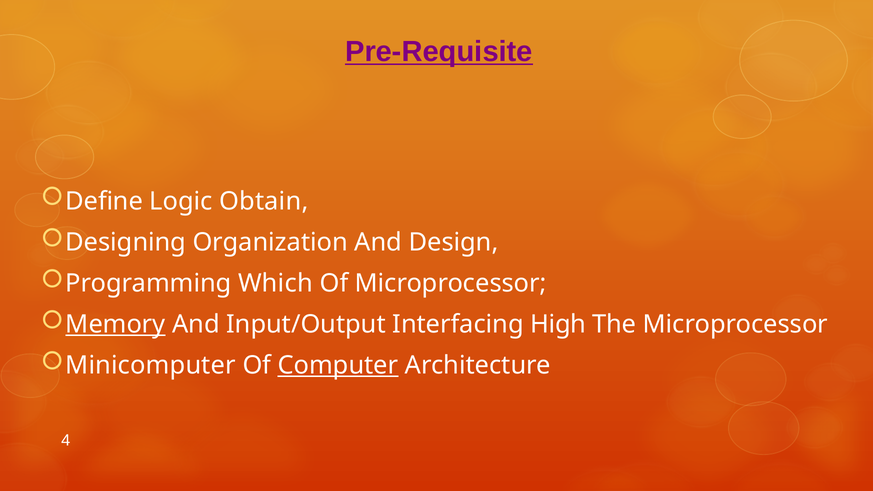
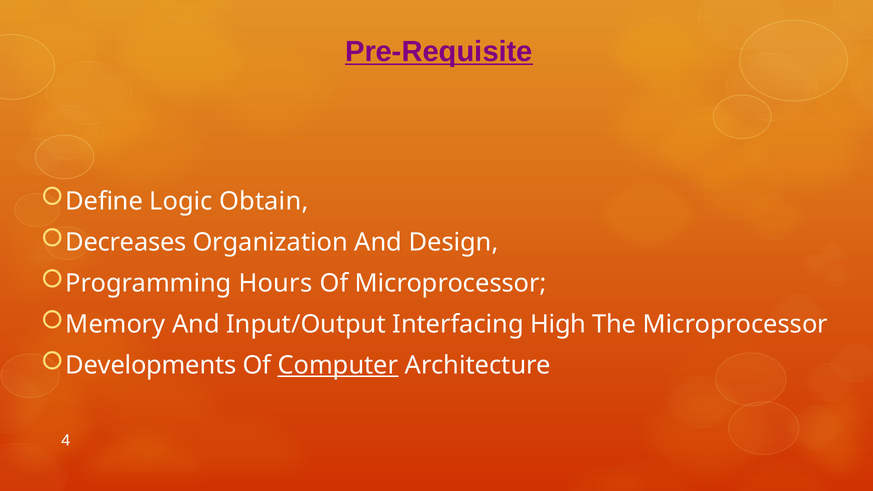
Designing: Designing -> Decreases (126, 242)
Which: Which -> Hours (275, 283)
Memory underline: present -> none (115, 324)
Minicomputer: Minicomputer -> Developments (151, 365)
